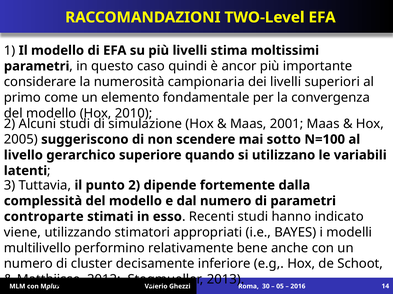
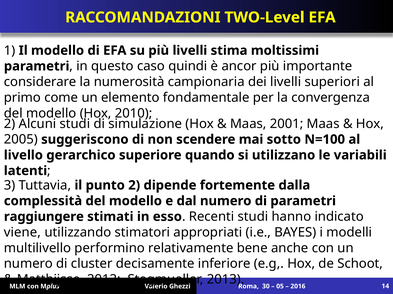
controparte: controparte -> raggiungere (44, 217)
